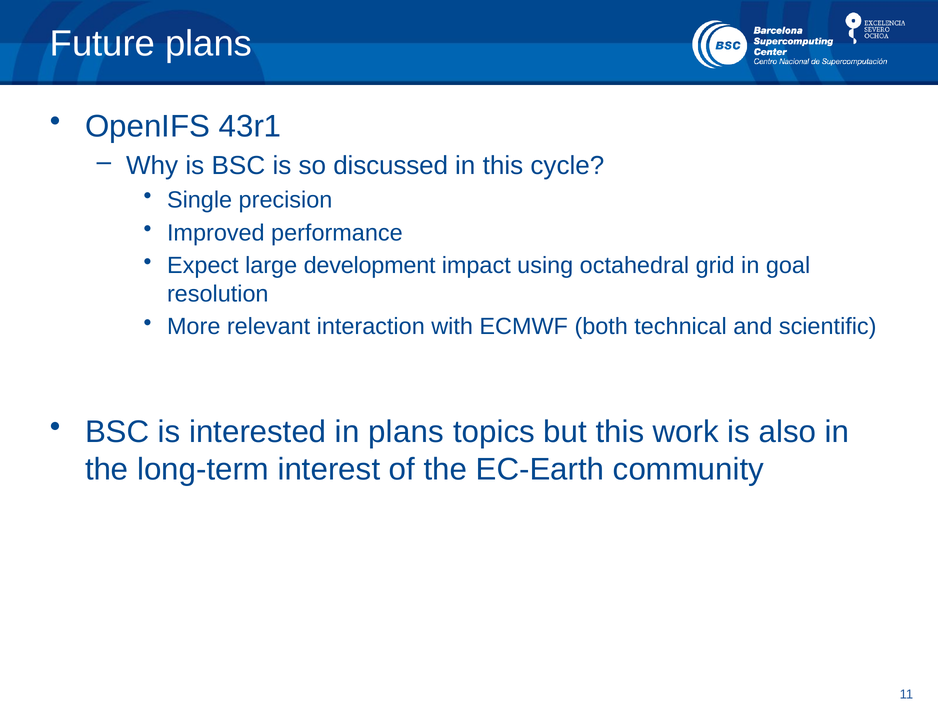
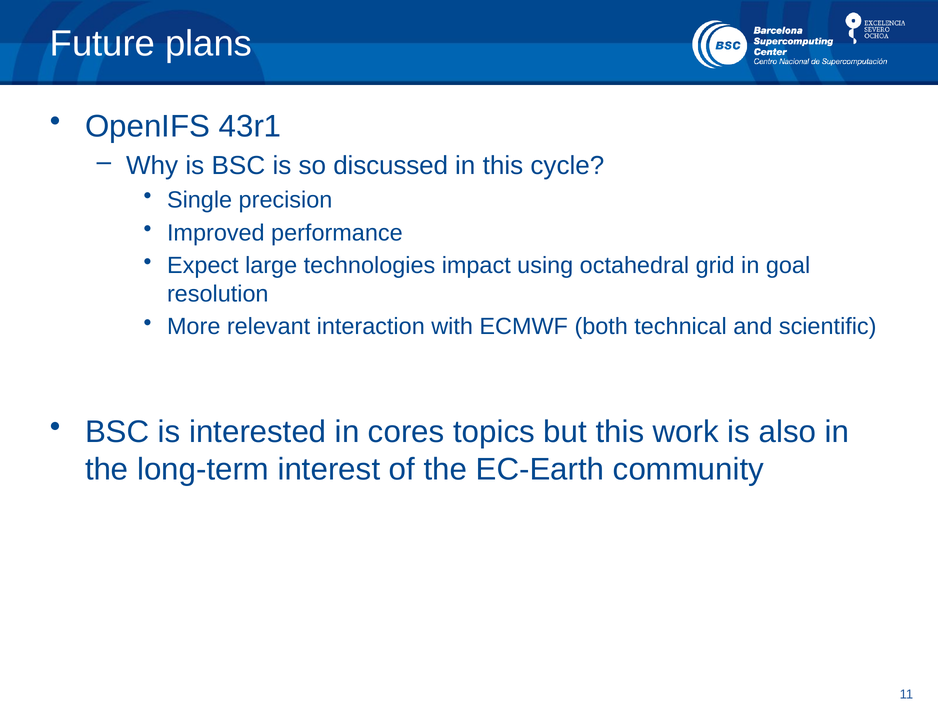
development: development -> technologies (370, 266)
in plans: plans -> cores (406, 432)
